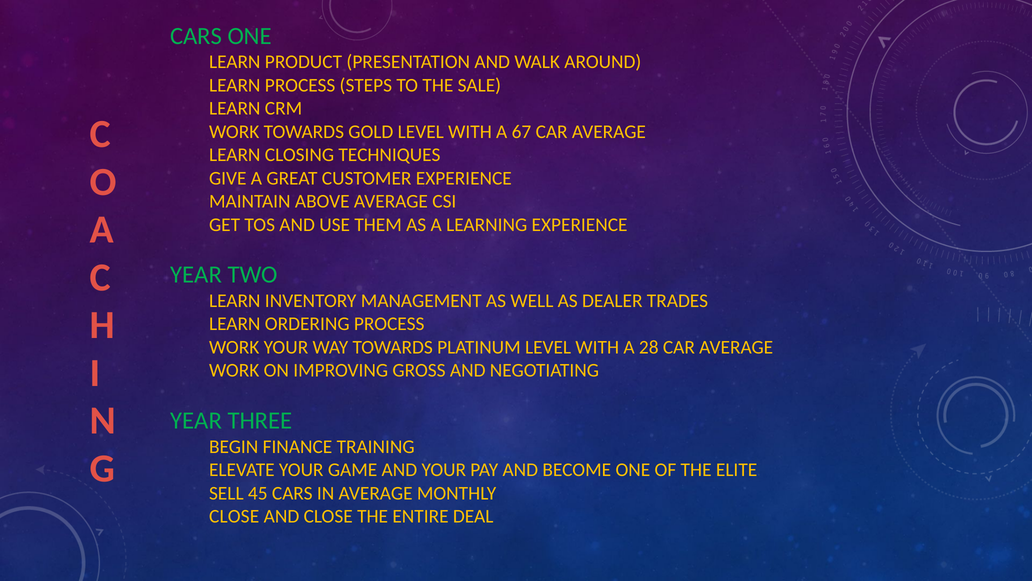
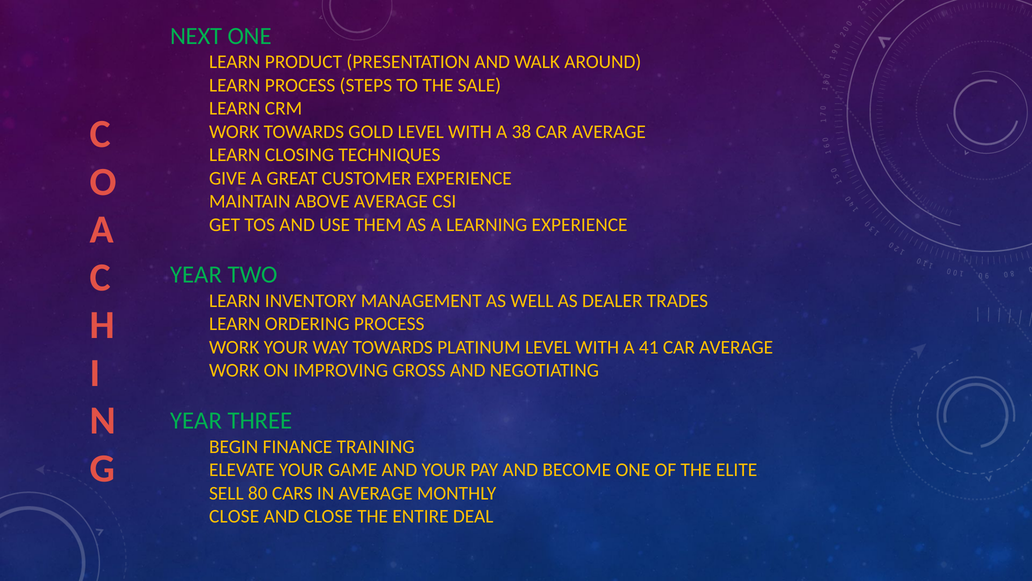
CARS: CARS -> NEXT (196, 36)
67: 67 -> 38 (521, 132)
28: 28 -> 41 (649, 347)
45: 45 -> 80 (258, 493)
